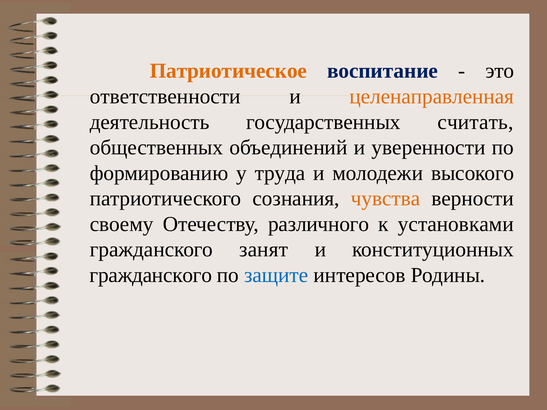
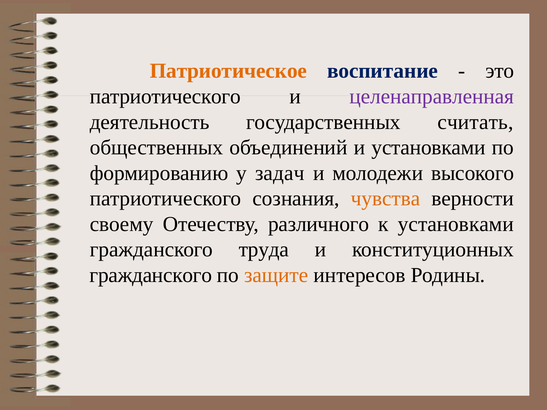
ответственности: ответственности -> патриотического (165, 97)
целенаправленная colour: orange -> purple (432, 97)
и уверенности: уверенности -> установками (429, 148)
труда: труда -> задач (280, 173)
занят: занят -> труда (264, 250)
защите colour: blue -> orange (276, 275)
